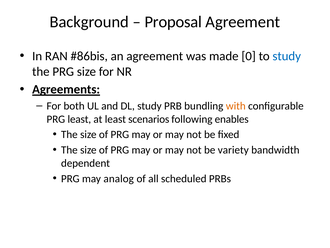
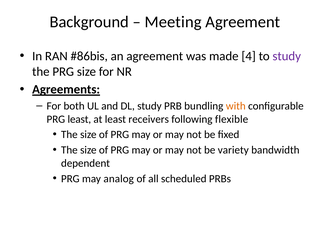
Proposal: Proposal -> Meeting (173, 22)
0: 0 -> 4 (249, 56)
study colour: blue -> purple (287, 56)
scenarios: scenarios -> receivers (149, 119)
enables: enables -> flexible (232, 119)
